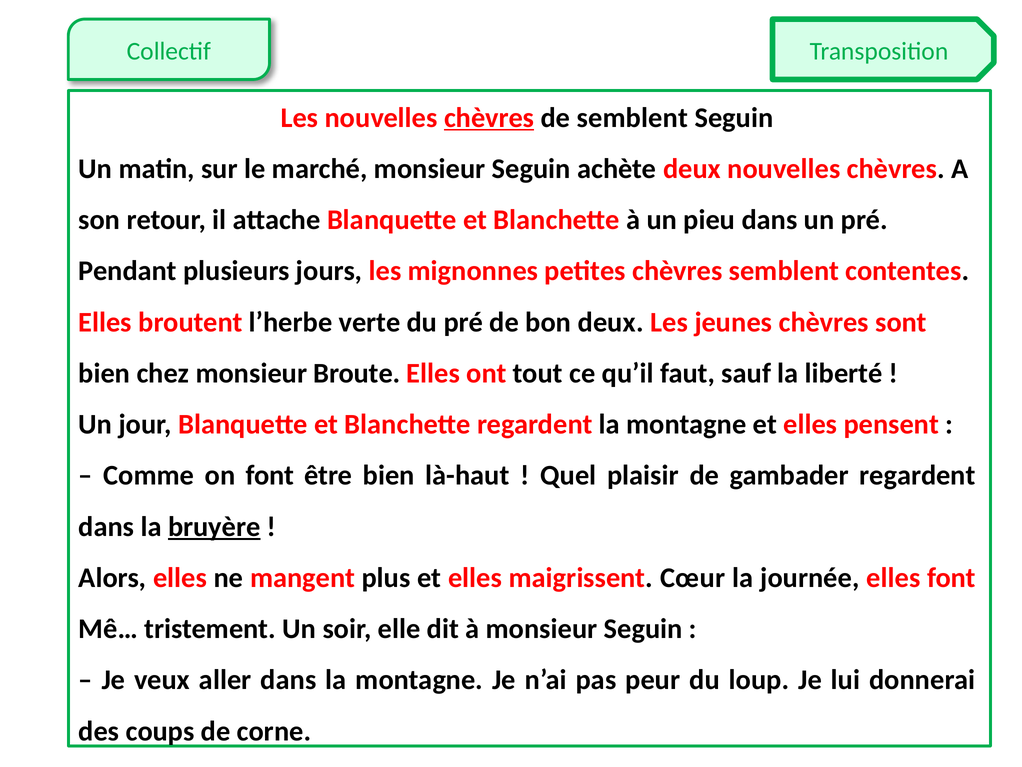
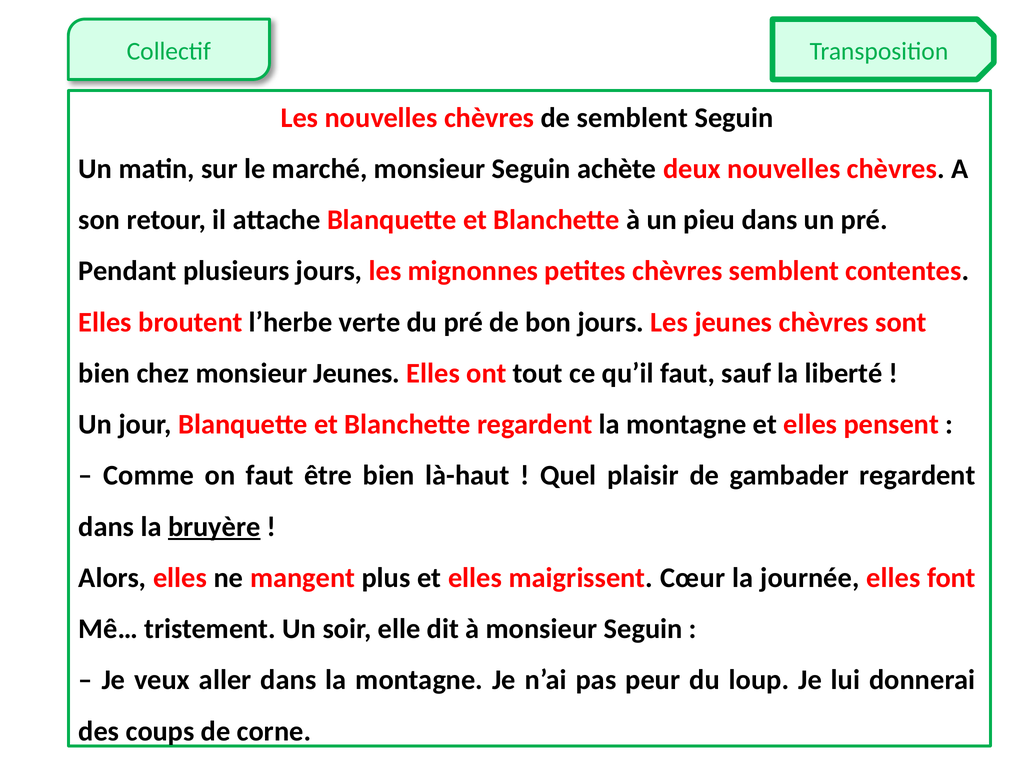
chèvres underline: present -> none (489, 118)
bon deux: deux -> jours (611, 322)
monsieur Broute: Broute -> Jeunes (357, 373)
on font: font -> faut (270, 475)
